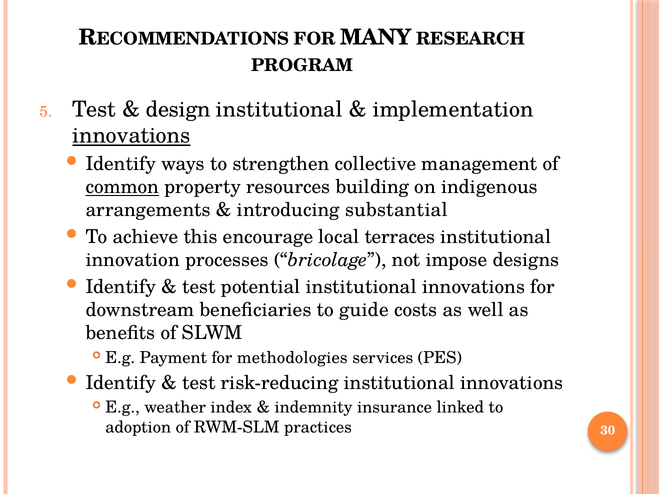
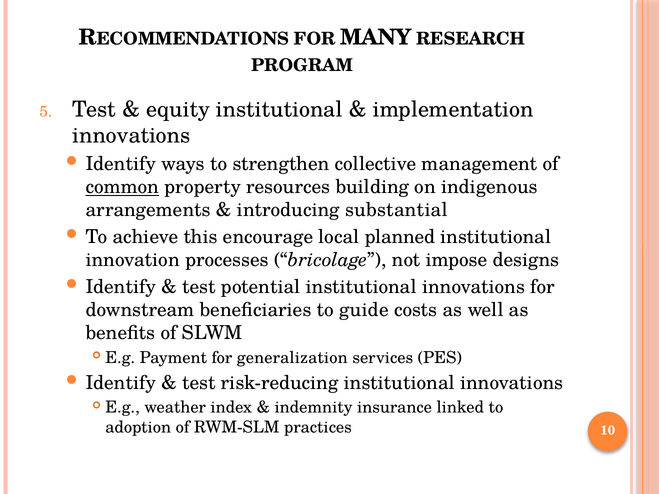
design: design -> equity (178, 109)
innovations underline: present -> none (131, 136)
terraces: terraces -> planned (400, 237)
methodologies: methodologies -> generalization (292, 358)
30: 30 -> 10 (608, 431)
